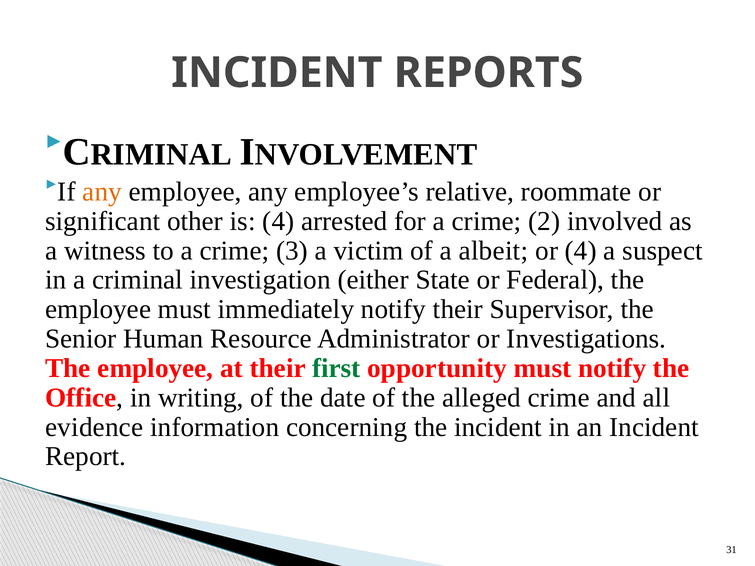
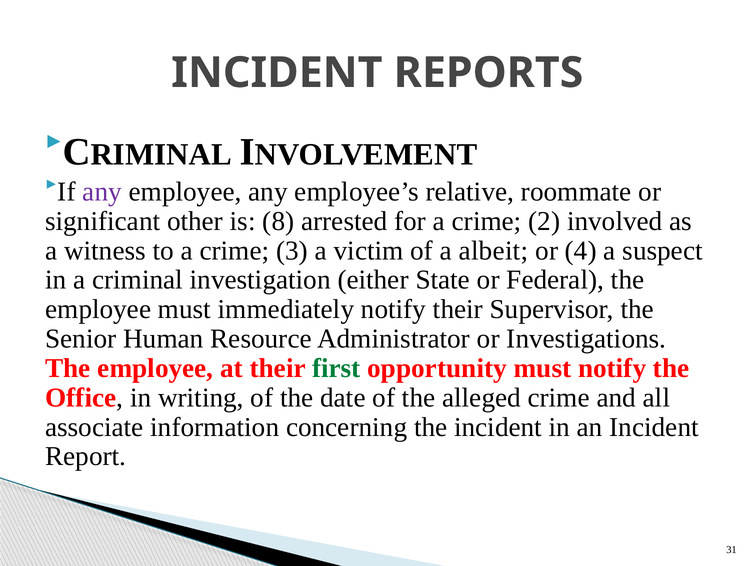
any colour: orange -> purple (102, 192)
is 4: 4 -> 8 (278, 221)
evidence: evidence -> associate (94, 427)
